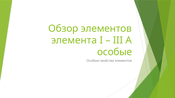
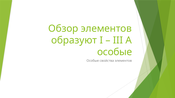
элемента: элемента -> образуют (74, 40)
